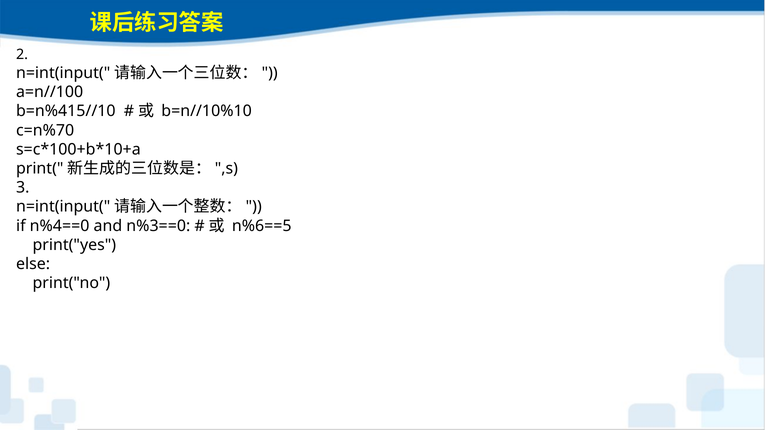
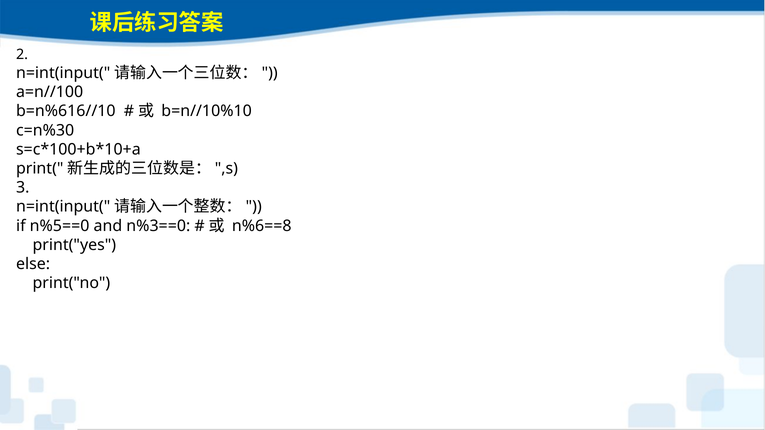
b=n%415//10: b=n%415//10 -> b=n%616//10 (66, 111)
c=n%70: c=n%70 -> c=n%30 (45, 130)
n%4==0: n%4==0 -> n%5==0 (60, 226)
n%6==5: n%6==5 -> n%6==8 (262, 226)
